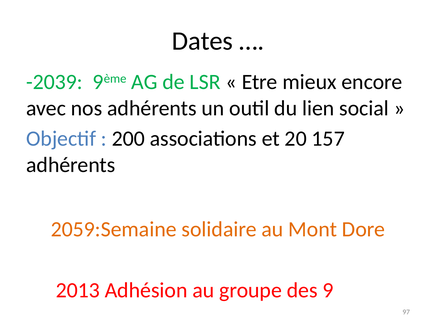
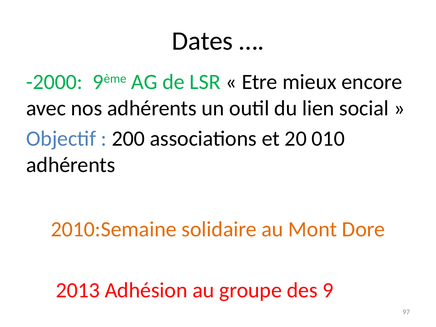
-2039: -2039 -> -2000 (54, 82)
157: 157 -> 010 (328, 139)
2059:Semaine: 2059:Semaine -> 2010:Semaine (114, 229)
